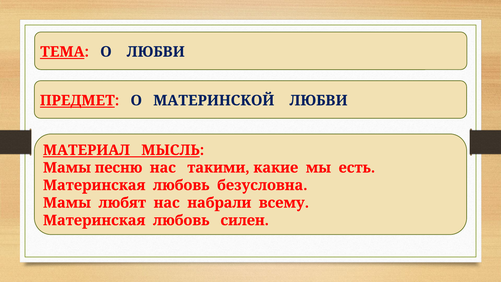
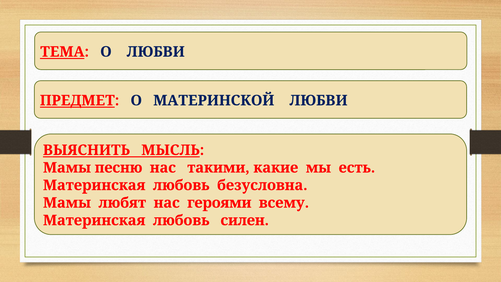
МАТЕРИАЛ: МАТЕРИАЛ -> ВЫЯСНИТЬ (86, 150)
набрали: набрали -> героями (219, 203)
